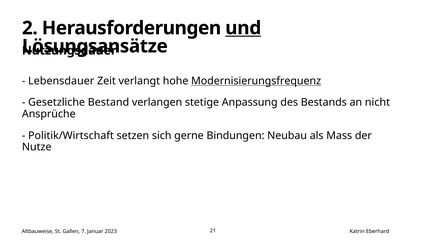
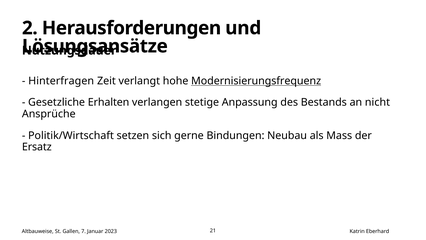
und underline: present -> none (243, 28)
Lebensdauer: Lebensdauer -> Hinterfragen (61, 81)
Bestand: Bestand -> Erhalten (109, 102)
Nutze: Nutze -> Ersatz (37, 147)
